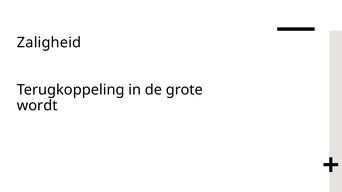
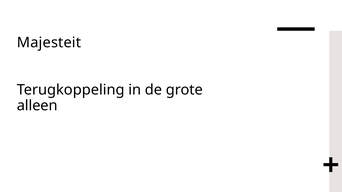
Zaligheid: Zaligheid -> Majesteit (49, 43)
wordt: wordt -> alleen (37, 106)
